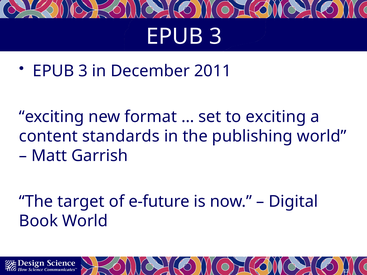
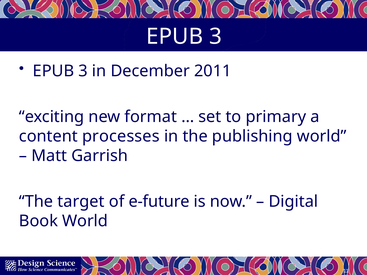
to exciting: exciting -> primary (276, 117)
standards: standards -> processes (121, 136)
